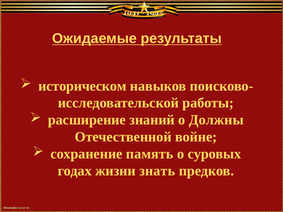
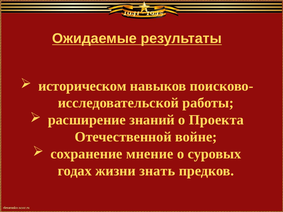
Должны: Должны -> Проекта (216, 120)
память: память -> мнение (150, 154)
